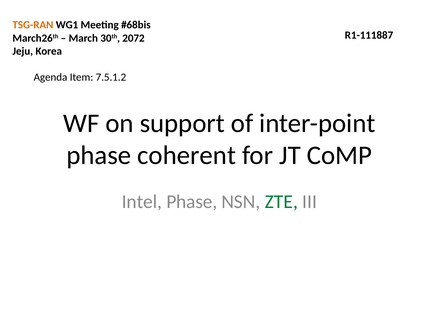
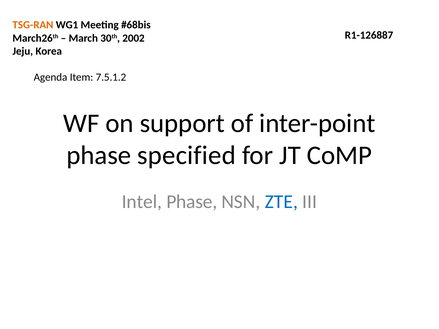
R1-111887: R1-111887 -> R1-126887 (369, 35)
2072: 2072 -> 2002 (134, 38)
coherent: coherent -> specified (187, 156)
ZTE colour: green -> blue (281, 202)
